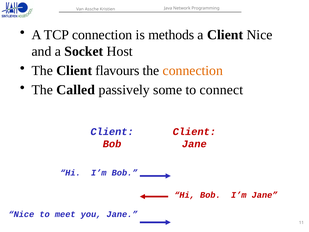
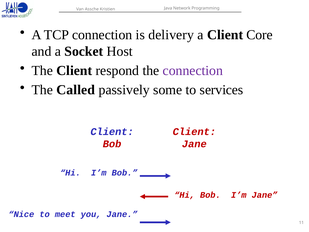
methods: methods -> delivery (171, 35)
Client Nice: Nice -> Core (260, 35)
flavours: flavours -> respond (117, 71)
connection colour: orange -> purple (193, 71)
connect: connect -> services (222, 90)
